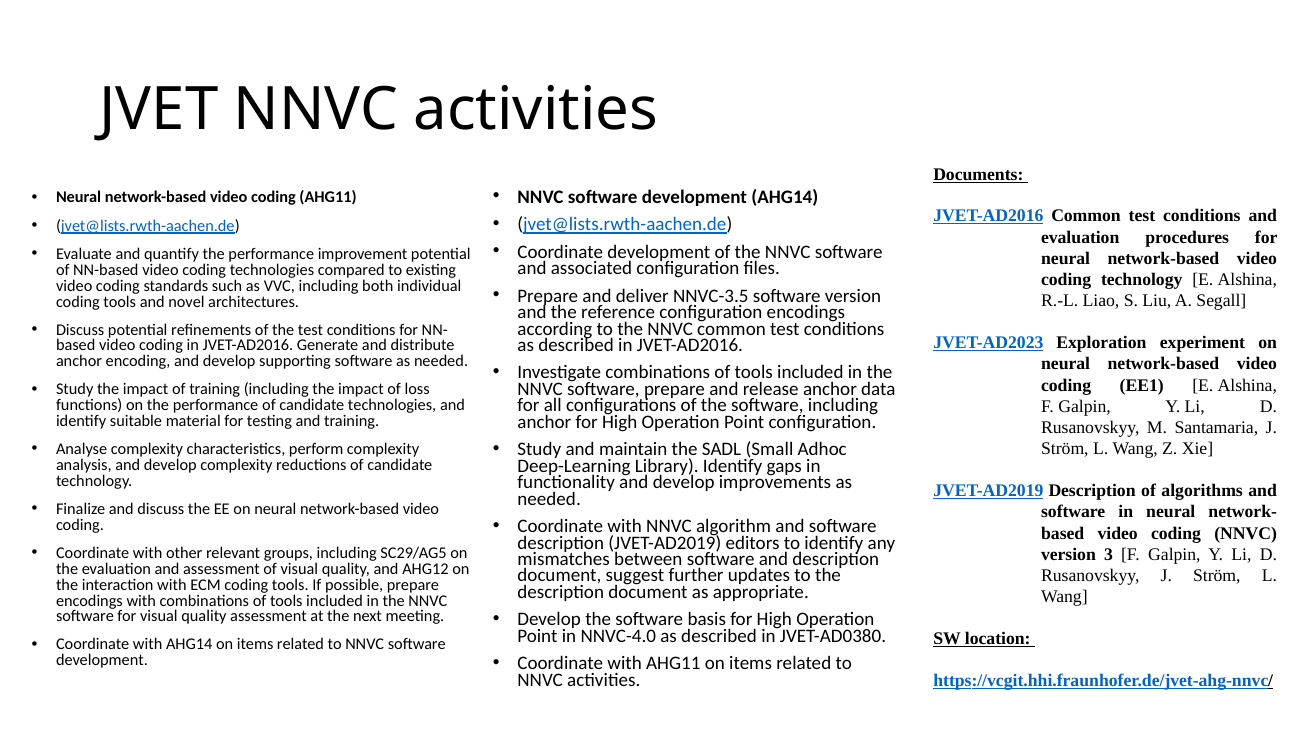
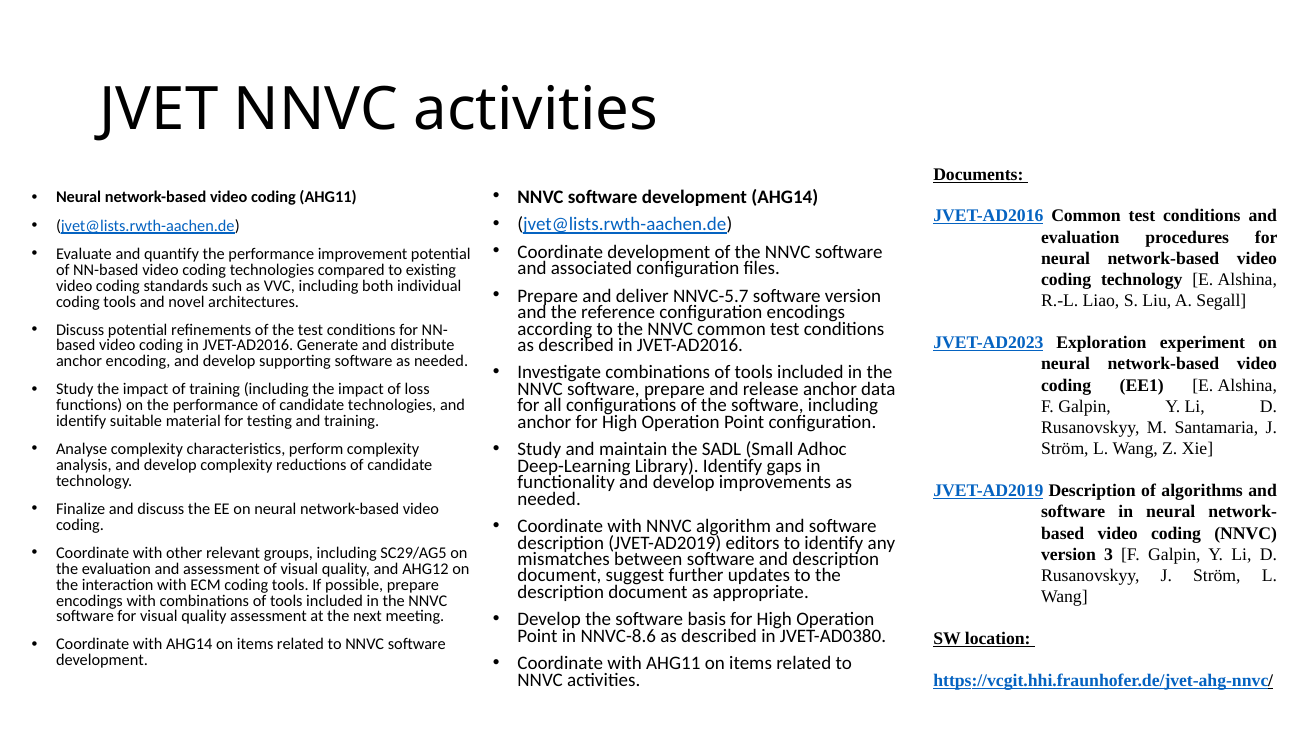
NNVC-3.5: NNVC-3.5 -> NNVC-5.7 (711, 296)
NNVC-4.0: NNVC-4.0 -> NNVC-8.6 (618, 636)
